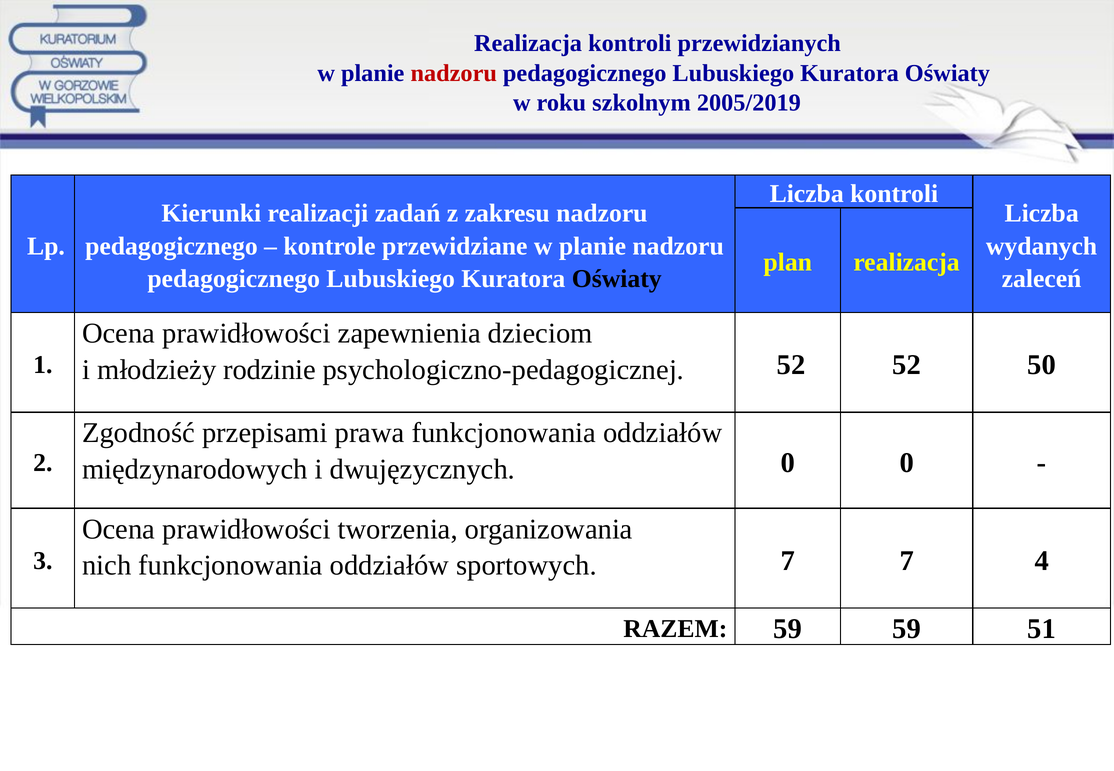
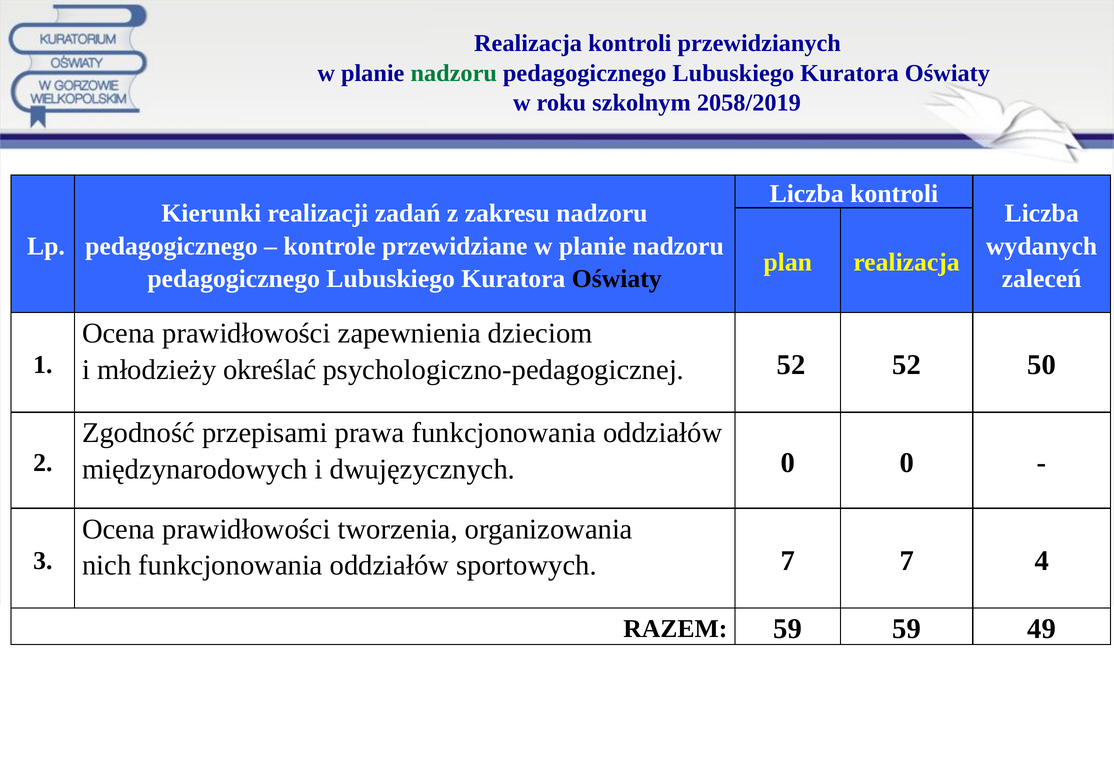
nadzoru colour: red -> green (454, 73)
2005/2019: 2005/2019 -> 2058/2019 (749, 103)
rodzinie: rodzinie -> określać (270, 370)
51: 51 -> 49 (1042, 629)
